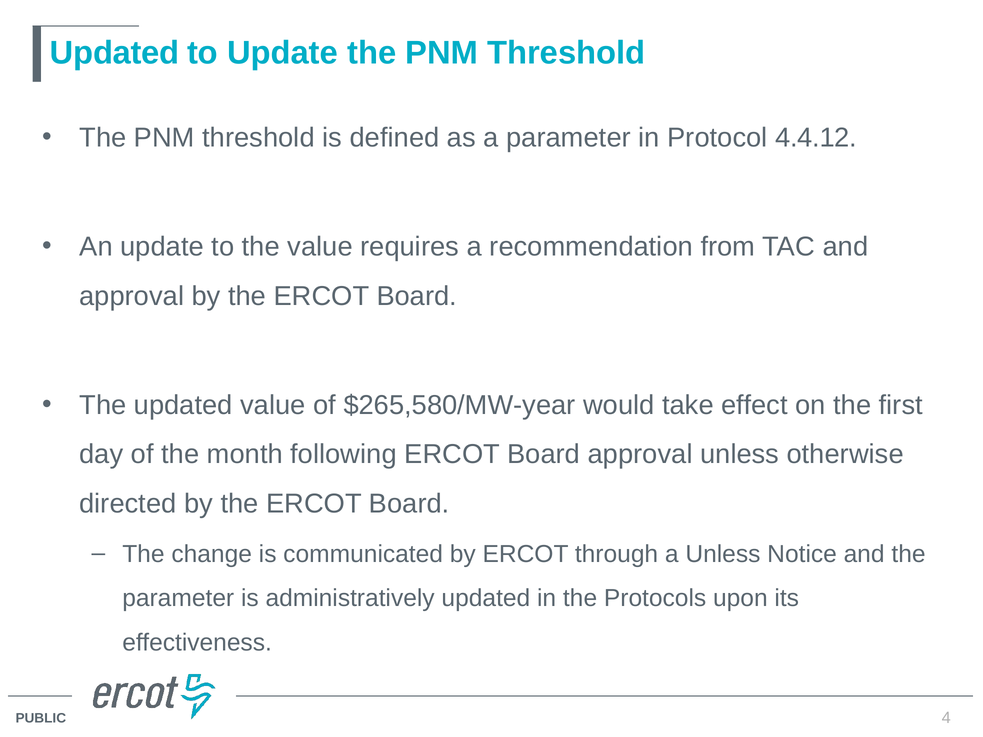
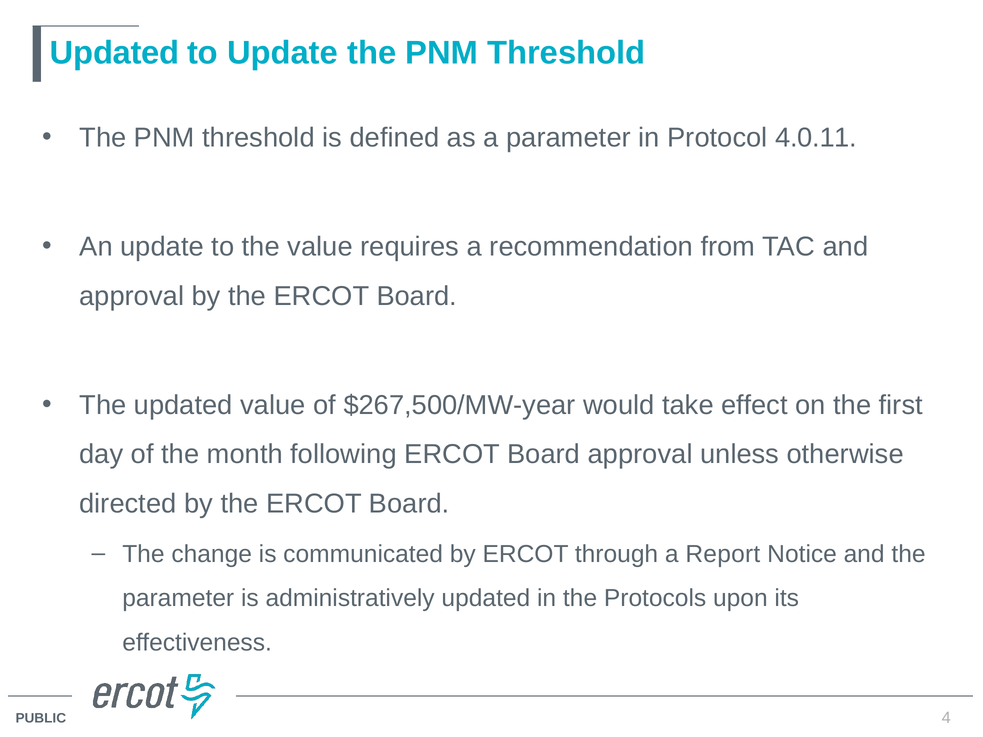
4.4.12: 4.4.12 -> 4.0.11 (816, 138)
$265,580/MW-year: $265,580/MW-year -> $267,500/MW-year (460, 405)
a Unless: Unless -> Report (723, 554)
